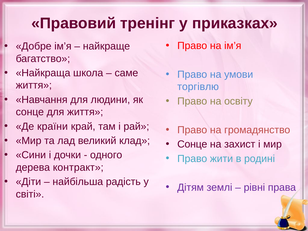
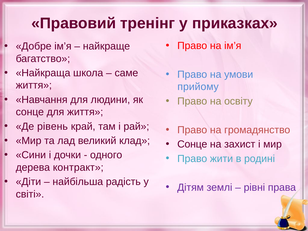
торгівлю: торгівлю -> прийому (198, 87)
країни: країни -> рівень (52, 126)
